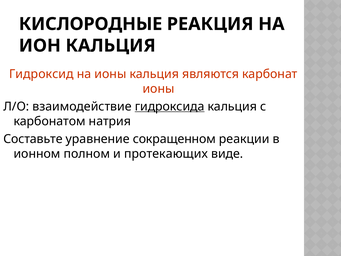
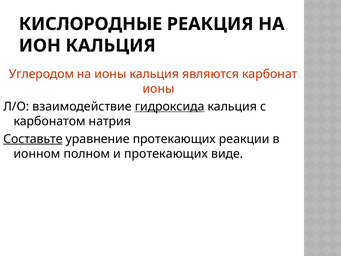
Гидроксид: Гидроксид -> Углеродом (41, 74)
Составьте underline: none -> present (33, 139)
уравнение сокращенном: сокращенном -> протекающих (174, 139)
